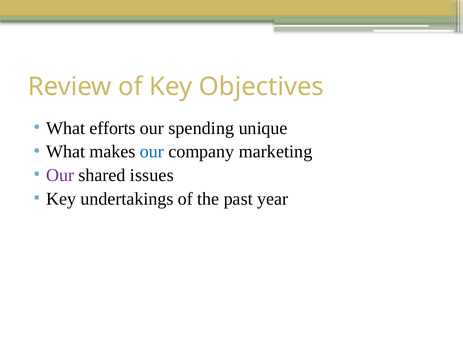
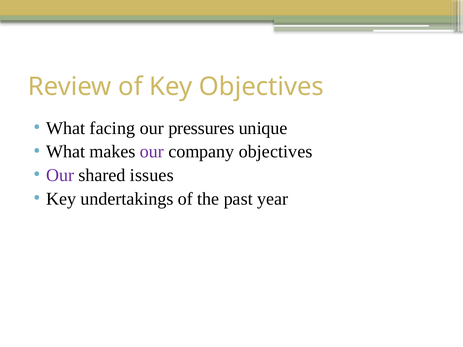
efforts: efforts -> facing (112, 128)
spending: spending -> pressures (201, 128)
our colour: blue -> purple (152, 152)
company marketing: marketing -> objectives (276, 152)
